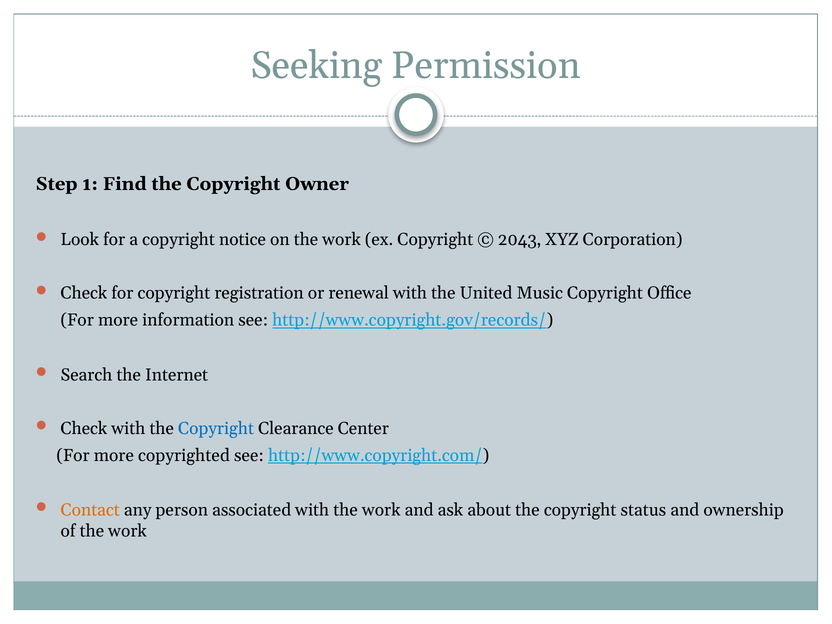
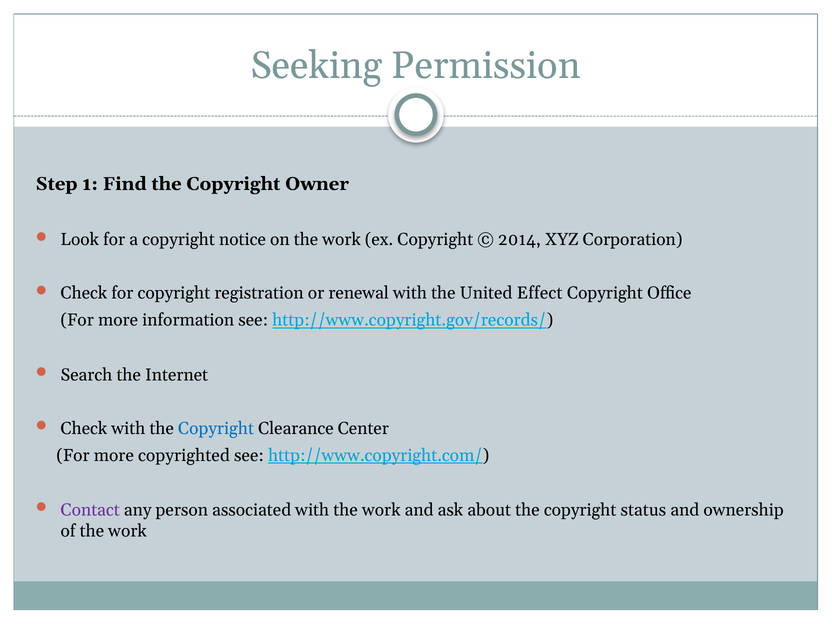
2043: 2043 -> 2014 (519, 240)
Music: Music -> Effect (540, 293)
Contact colour: orange -> purple (90, 510)
